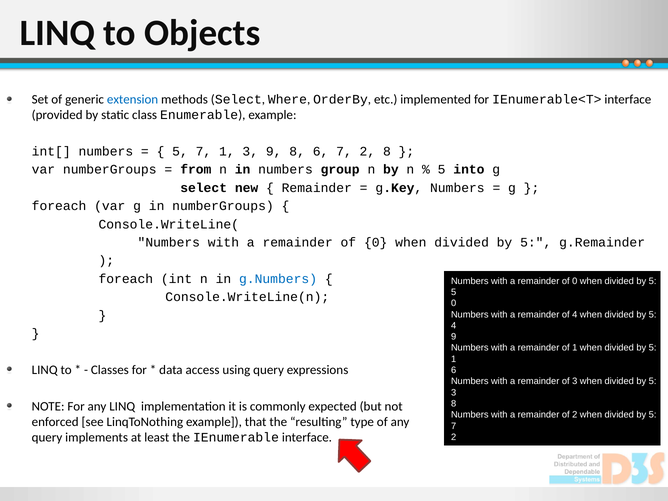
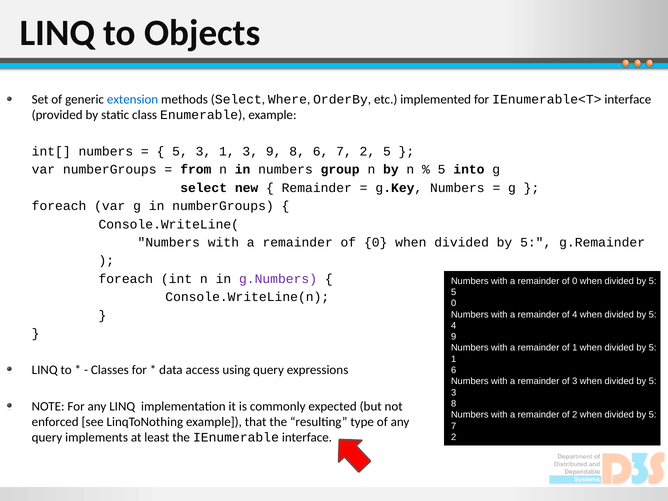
7: 7 -> 3 (203, 151)
2 8: 8 -> 5 (387, 151)
g.Numbers colour: blue -> purple (278, 279)
